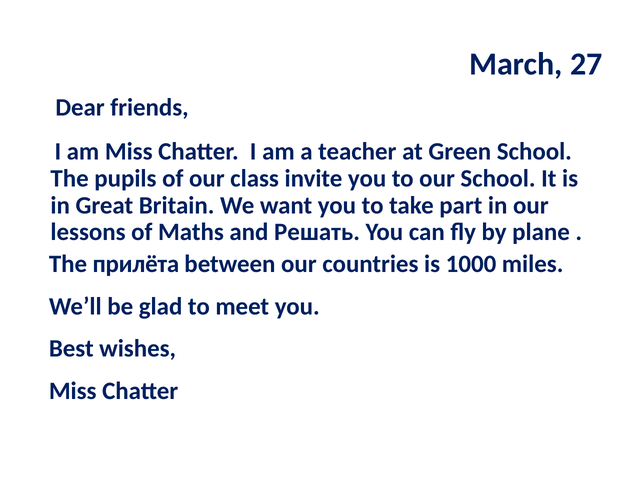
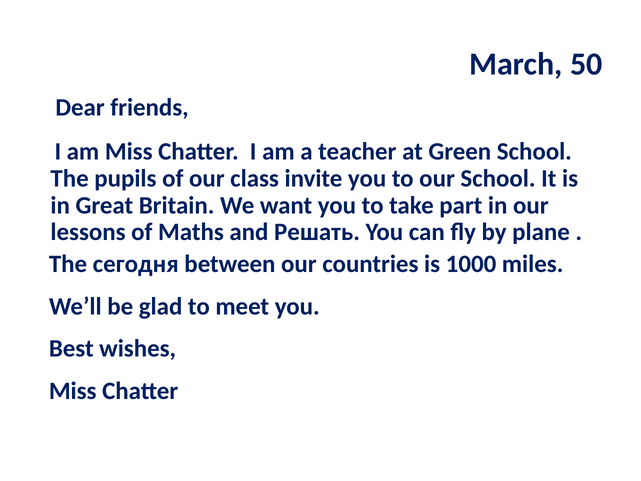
27: 27 -> 50 (586, 64)
прилёта: прилёта -> сегодня (136, 264)
